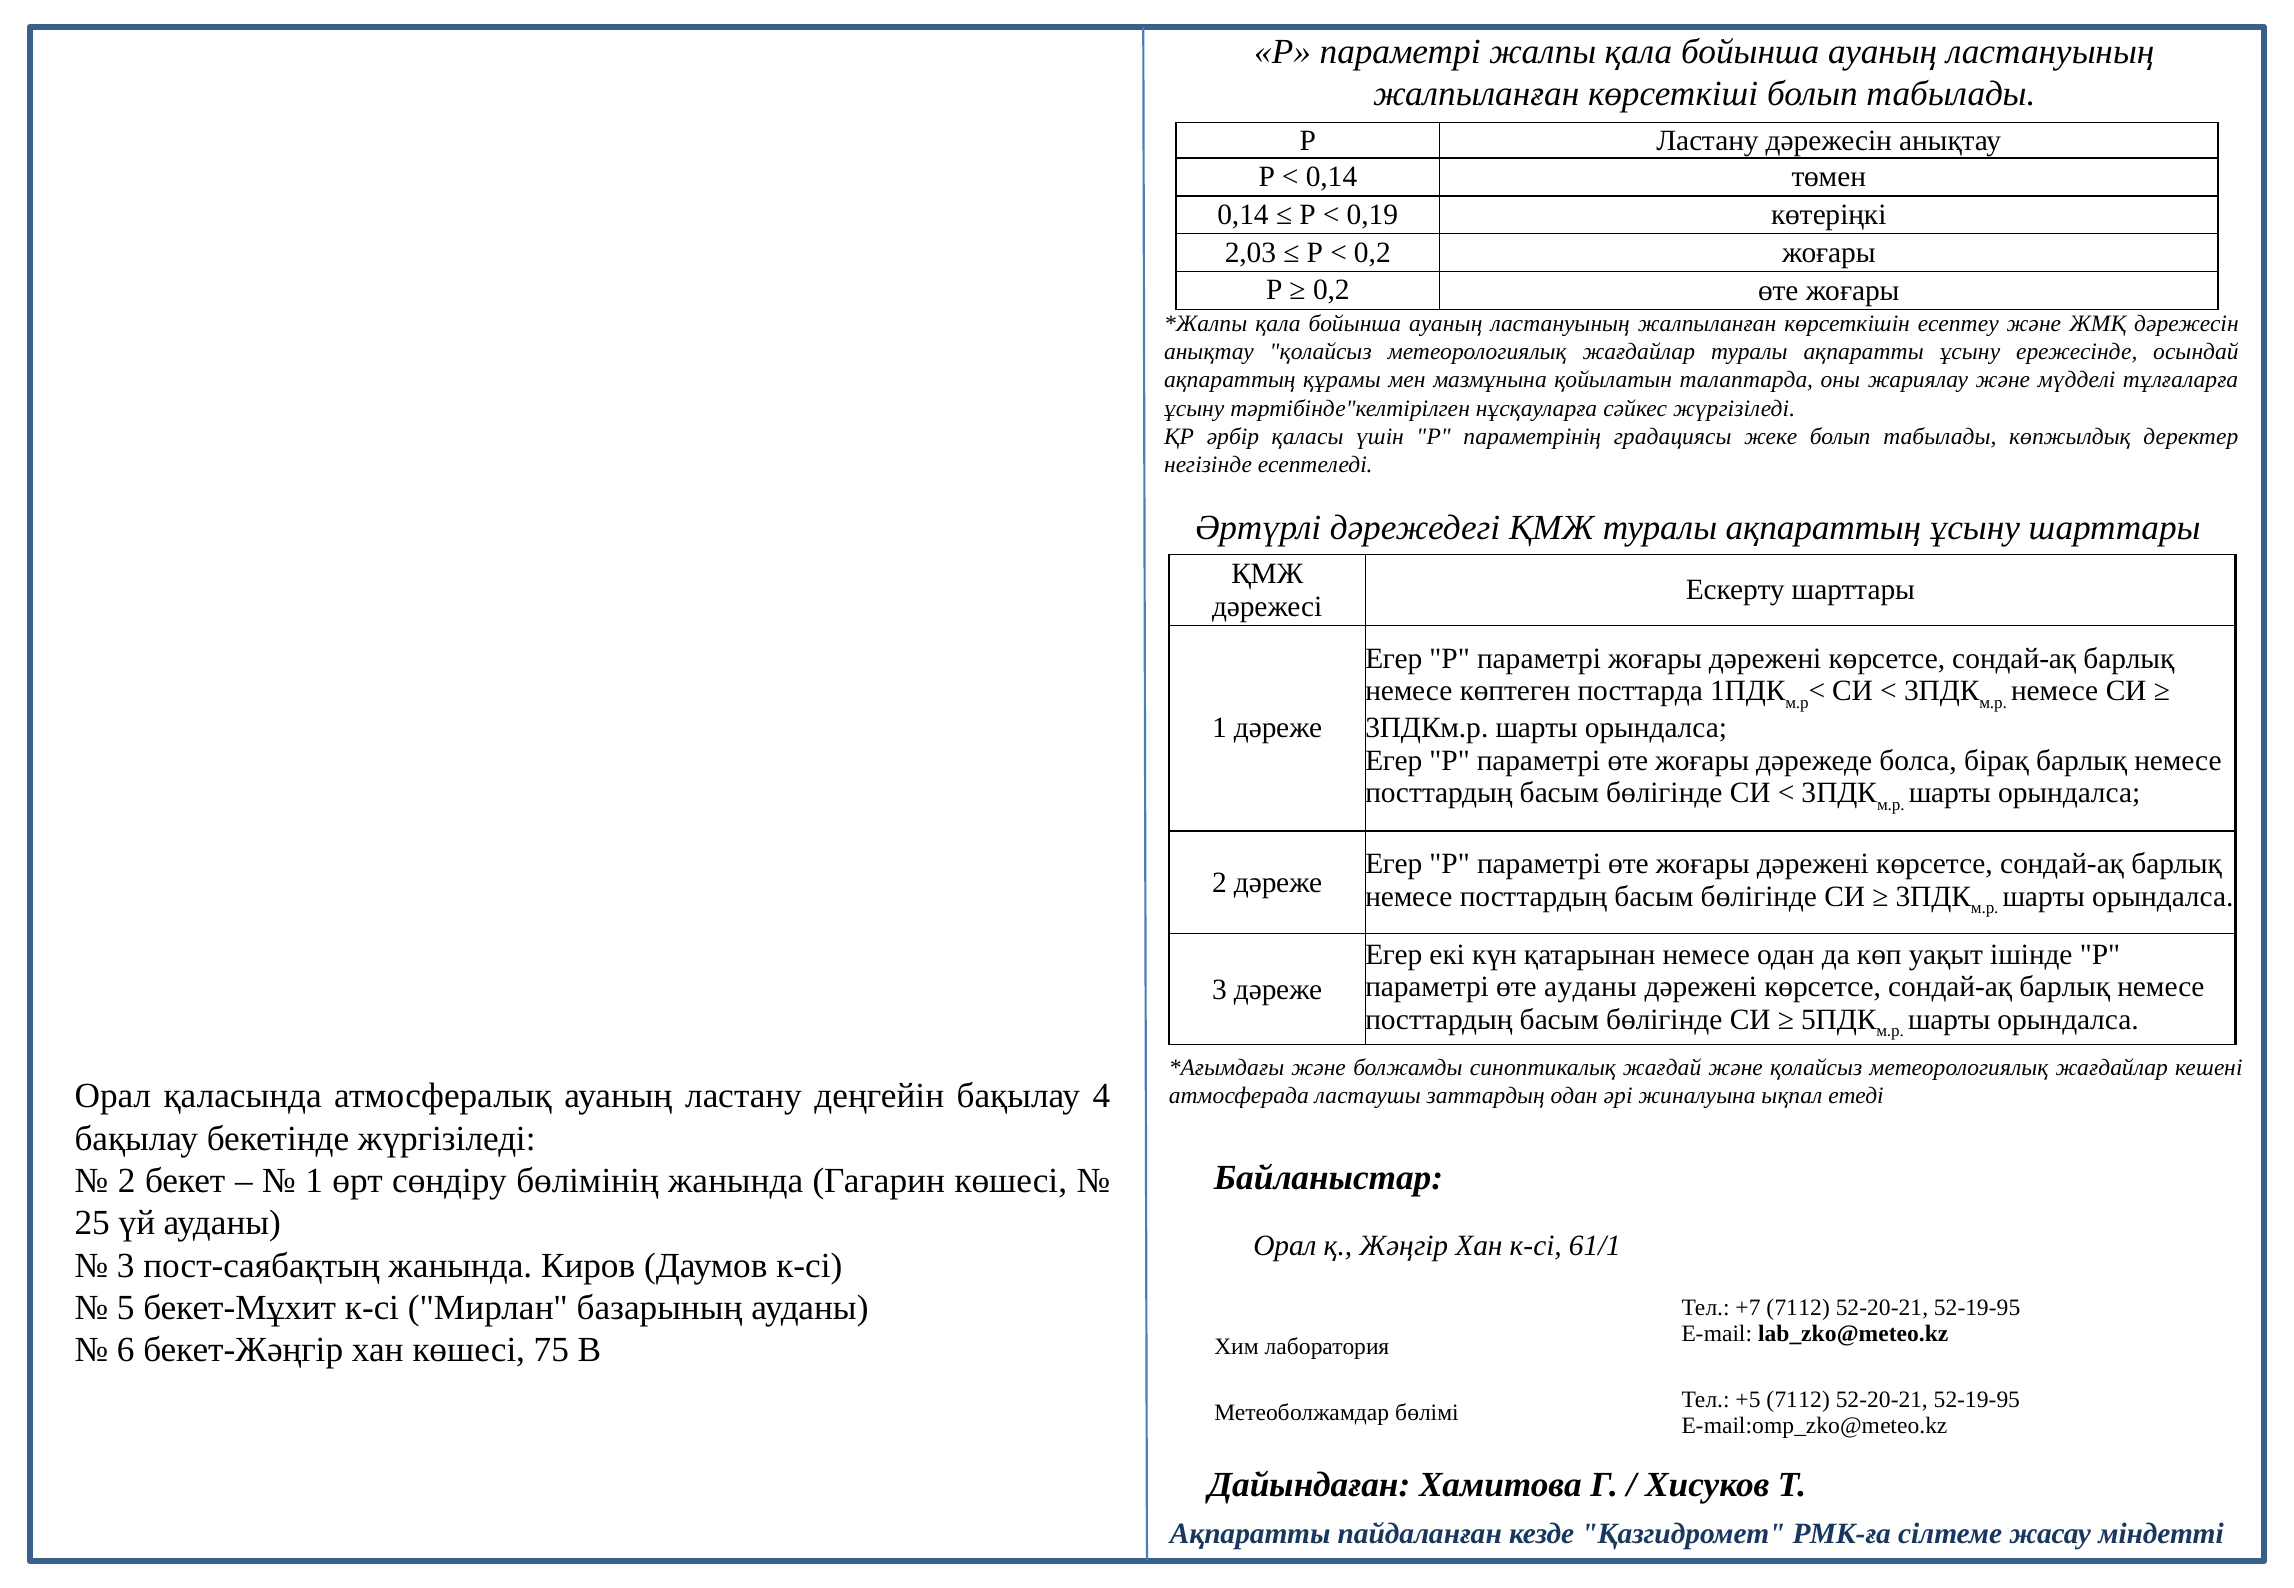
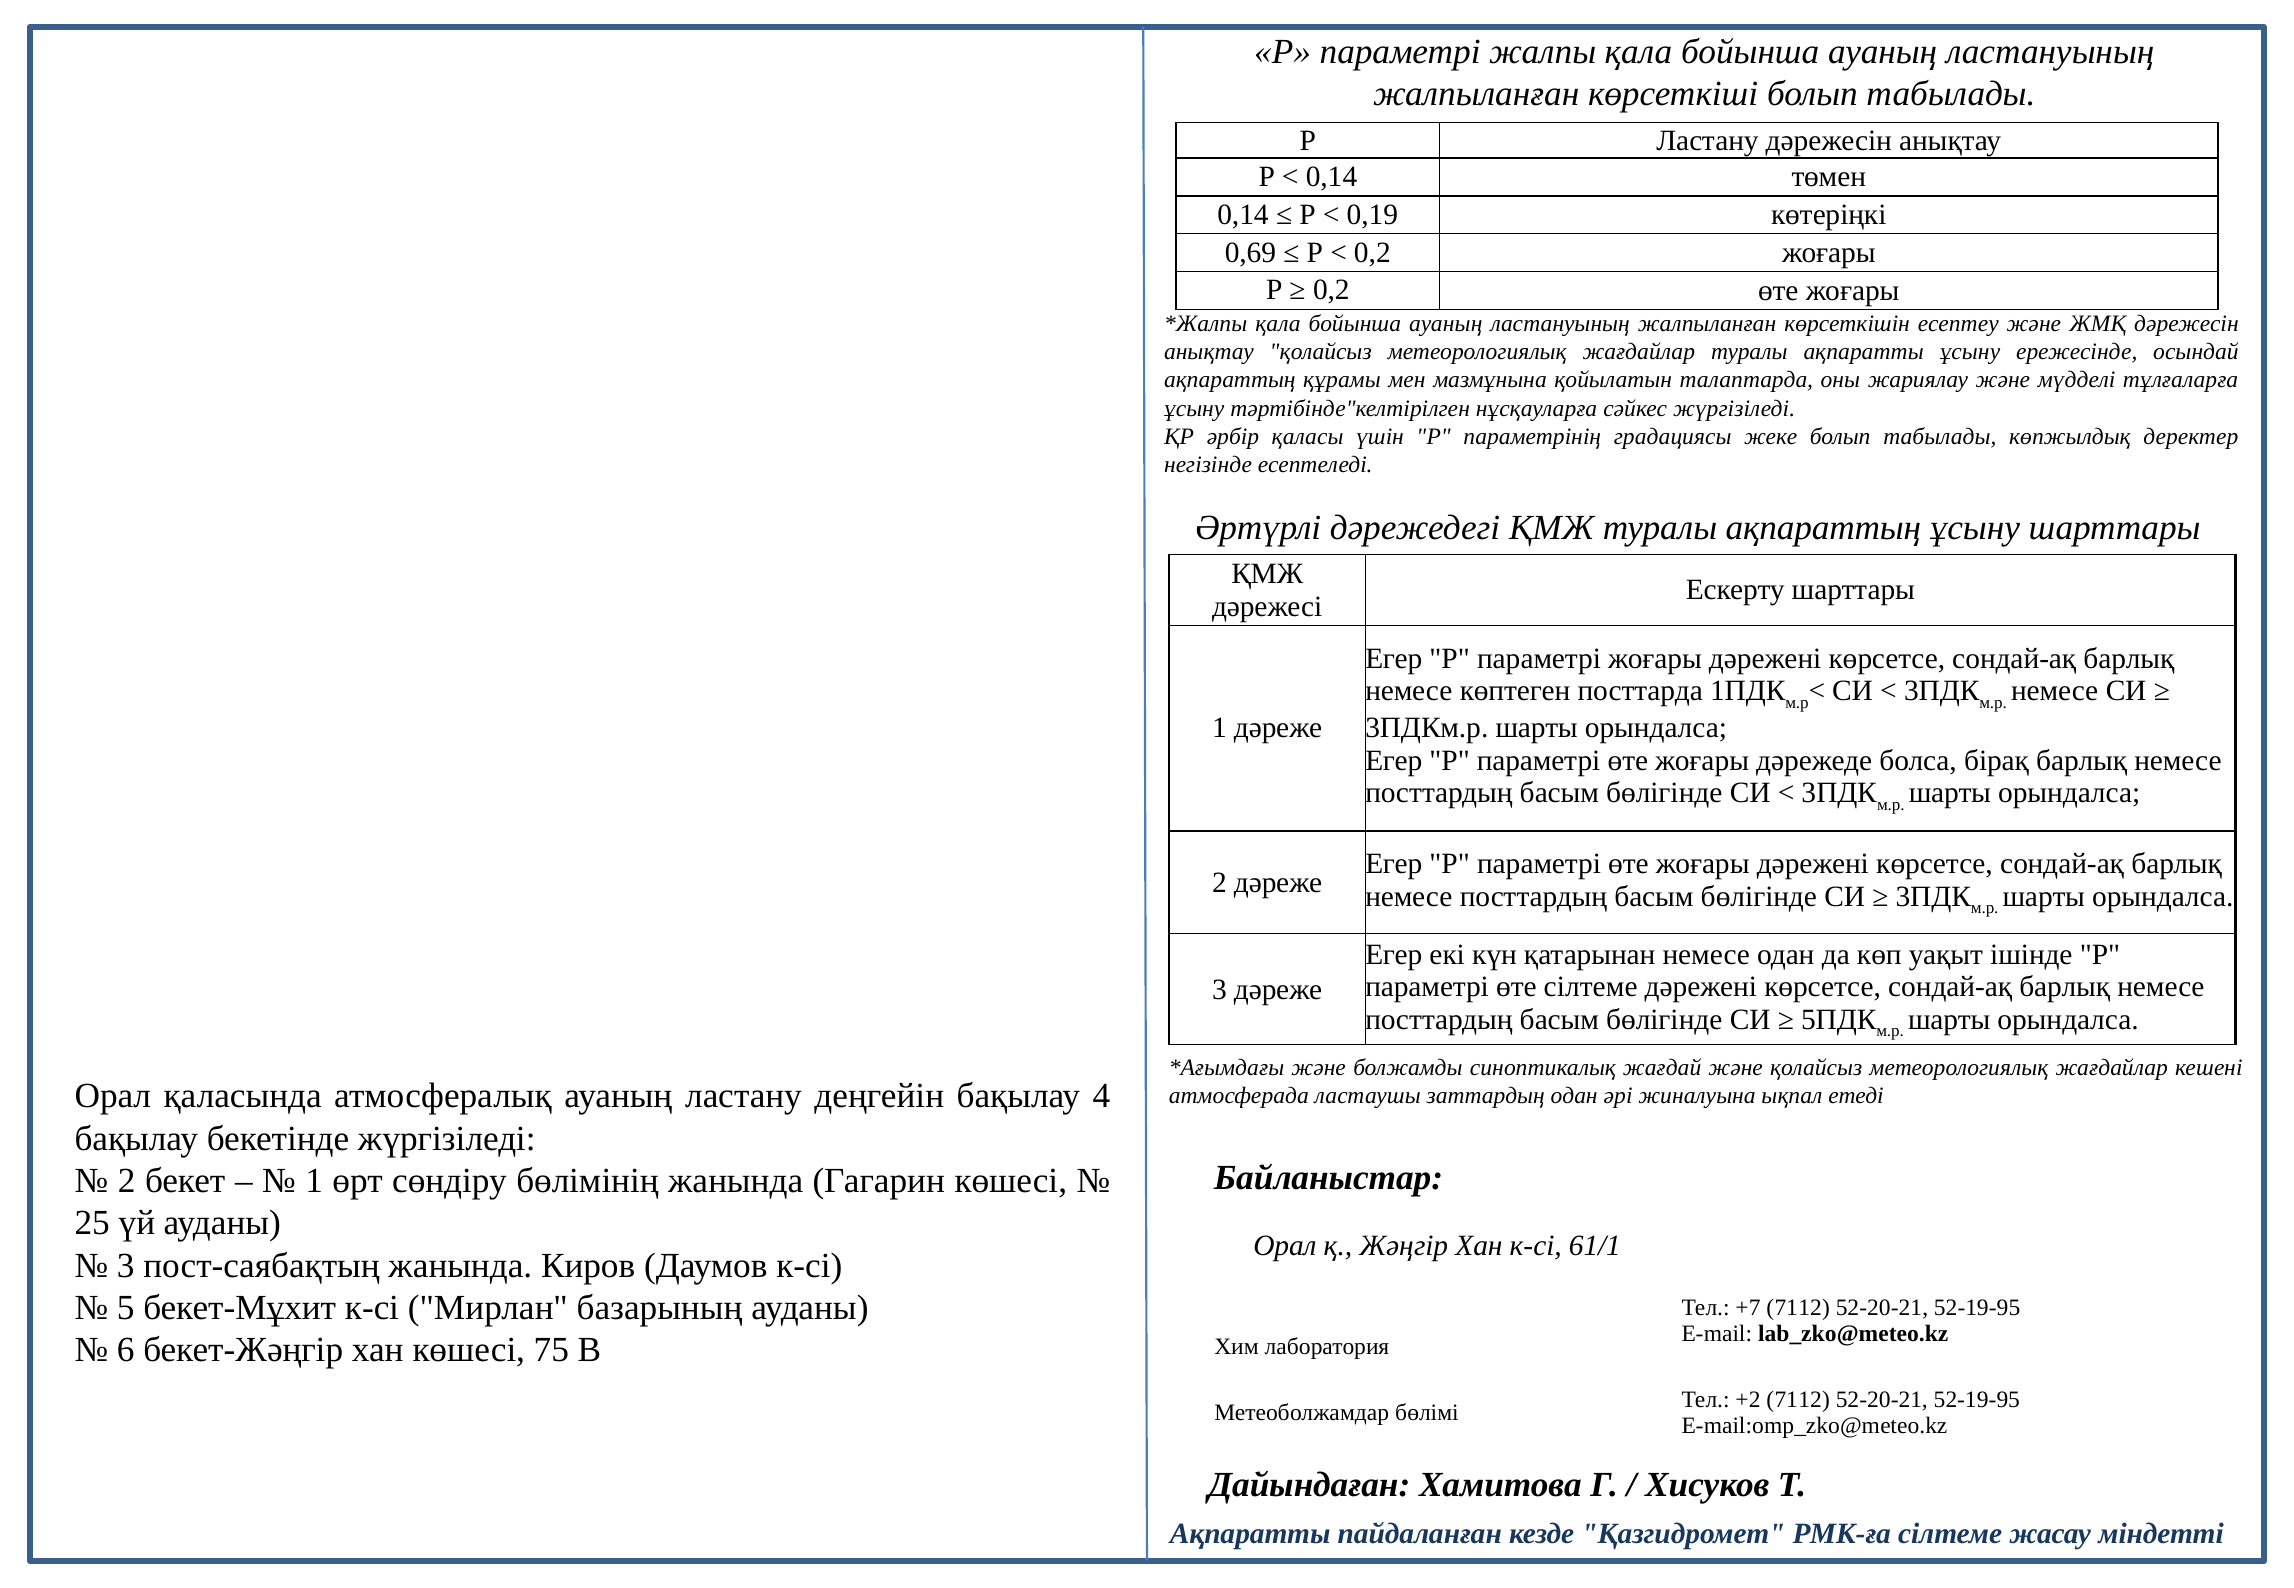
2,03: 2,03 -> 0,69 (1250, 252)
өте ауданы: ауданы -> сілтеме (1591, 987)
+5: +5 -> +2 (1748, 1400)
